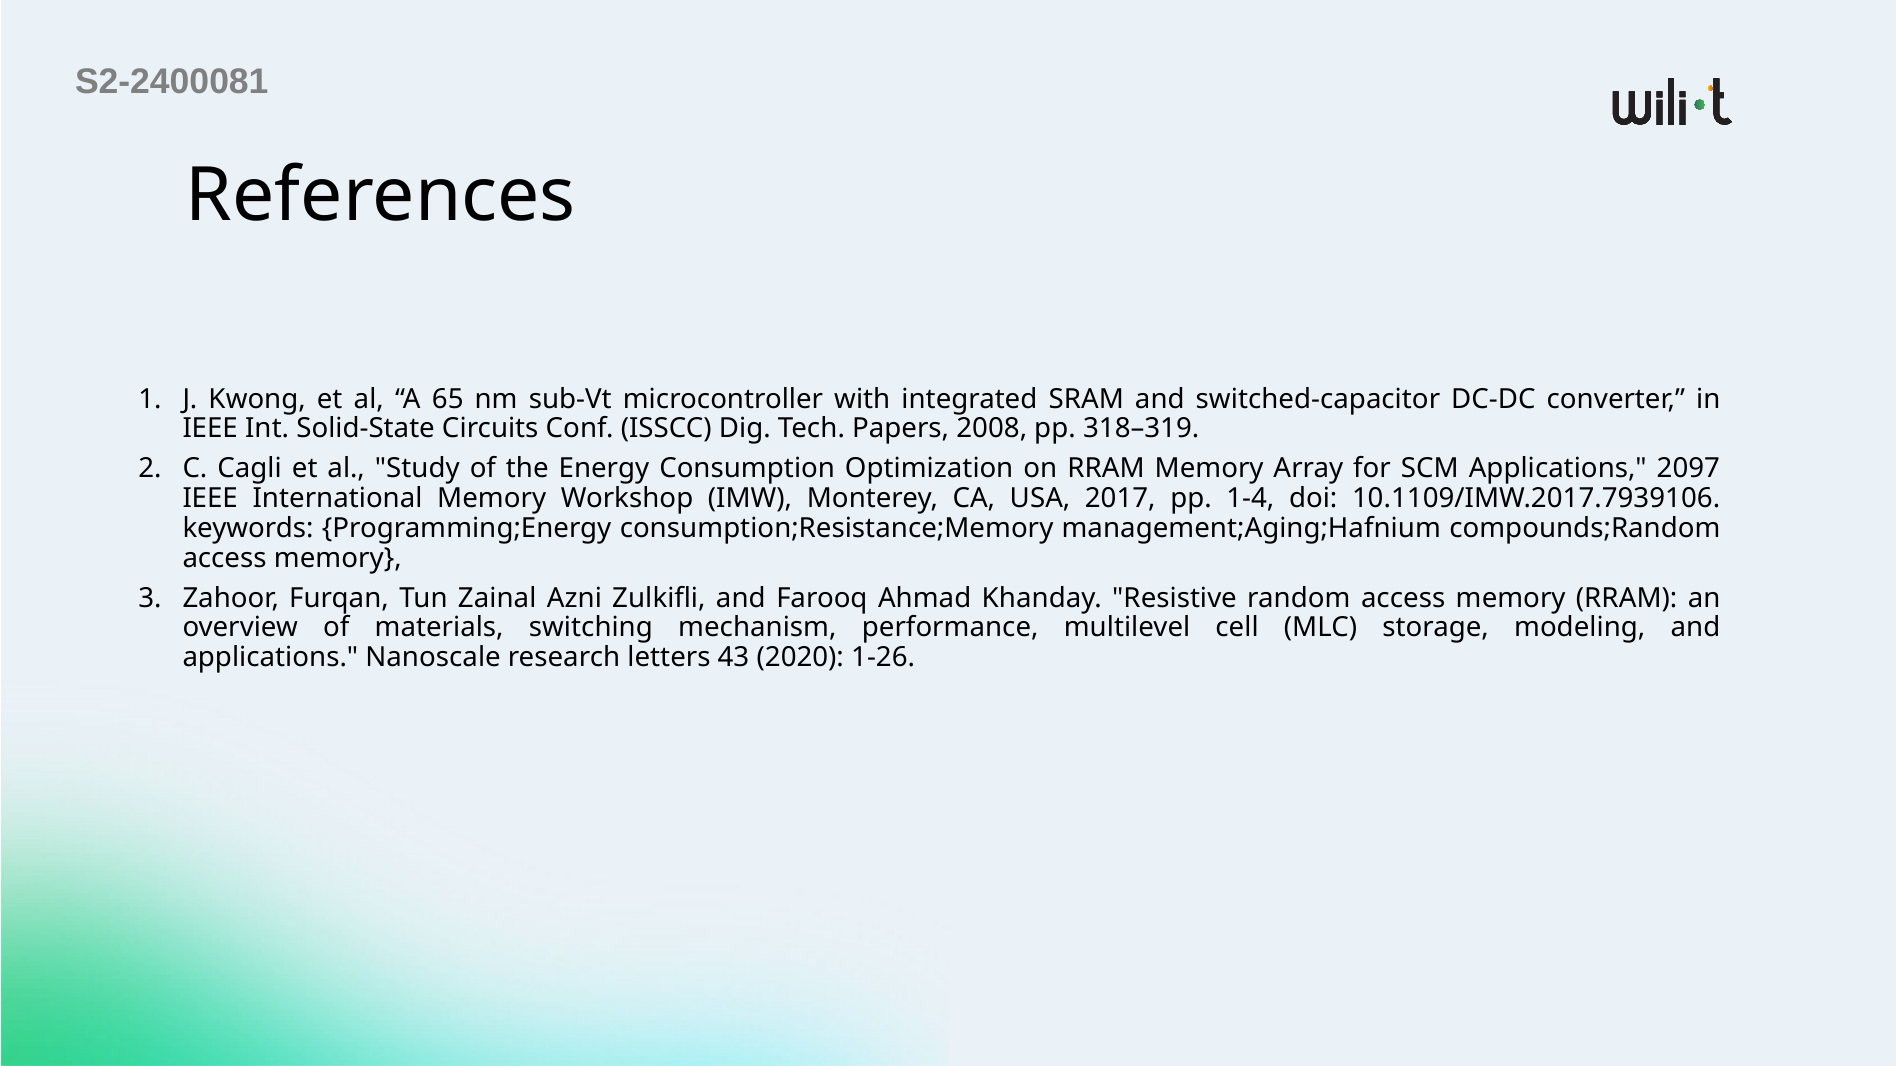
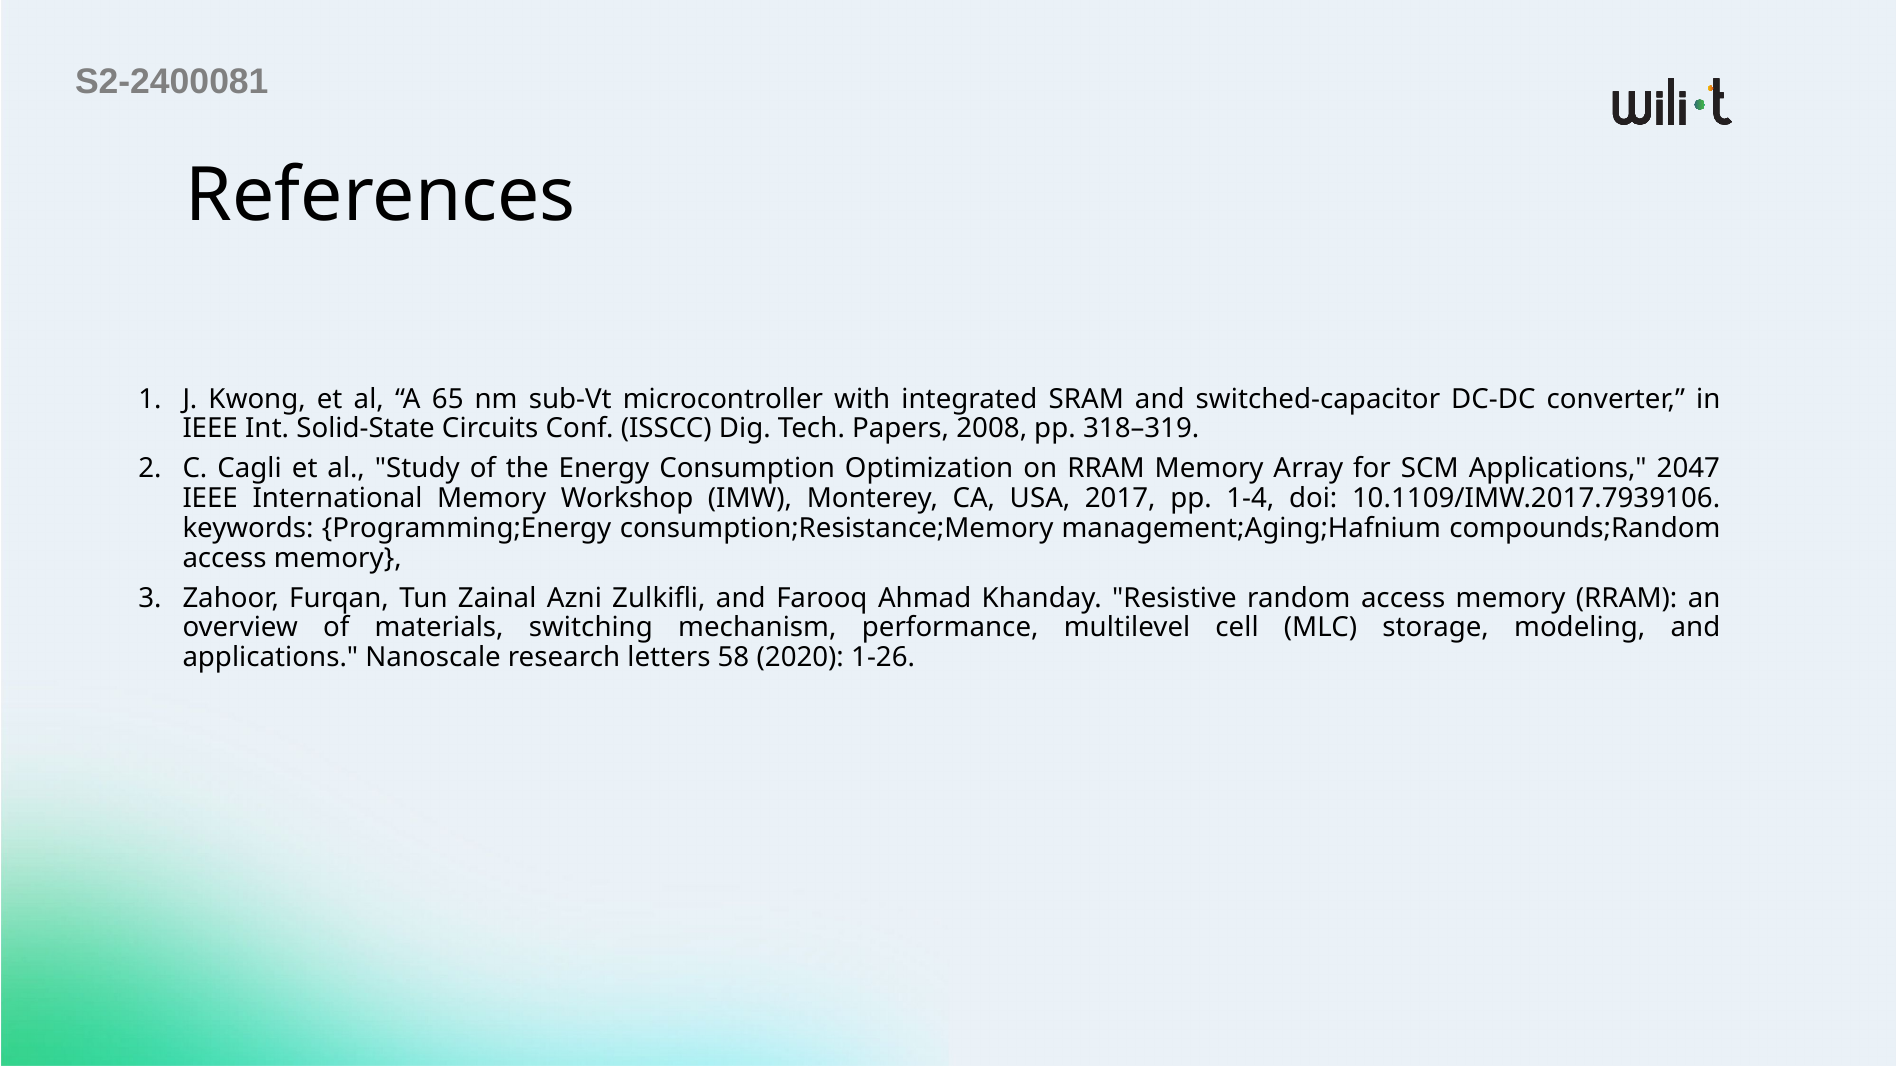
2097: 2097 -> 2047 (1688, 469)
43: 43 -> 58 (733, 658)
